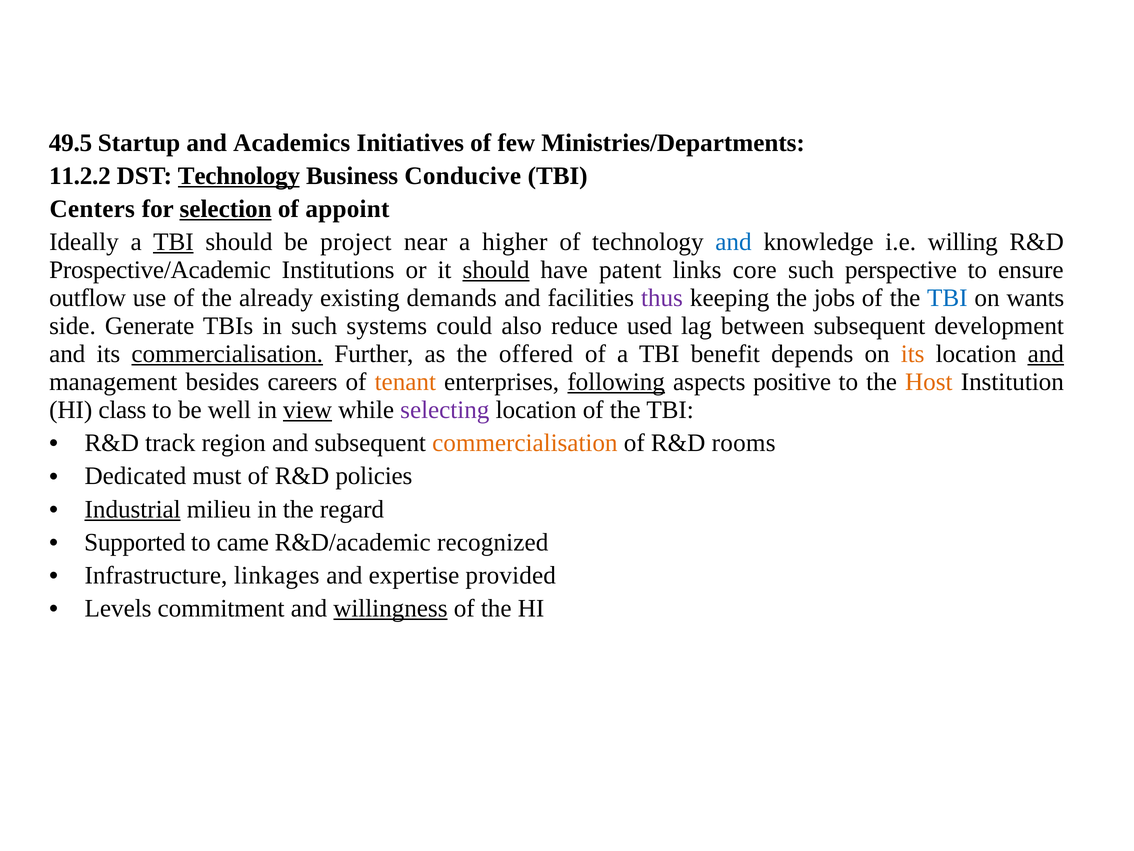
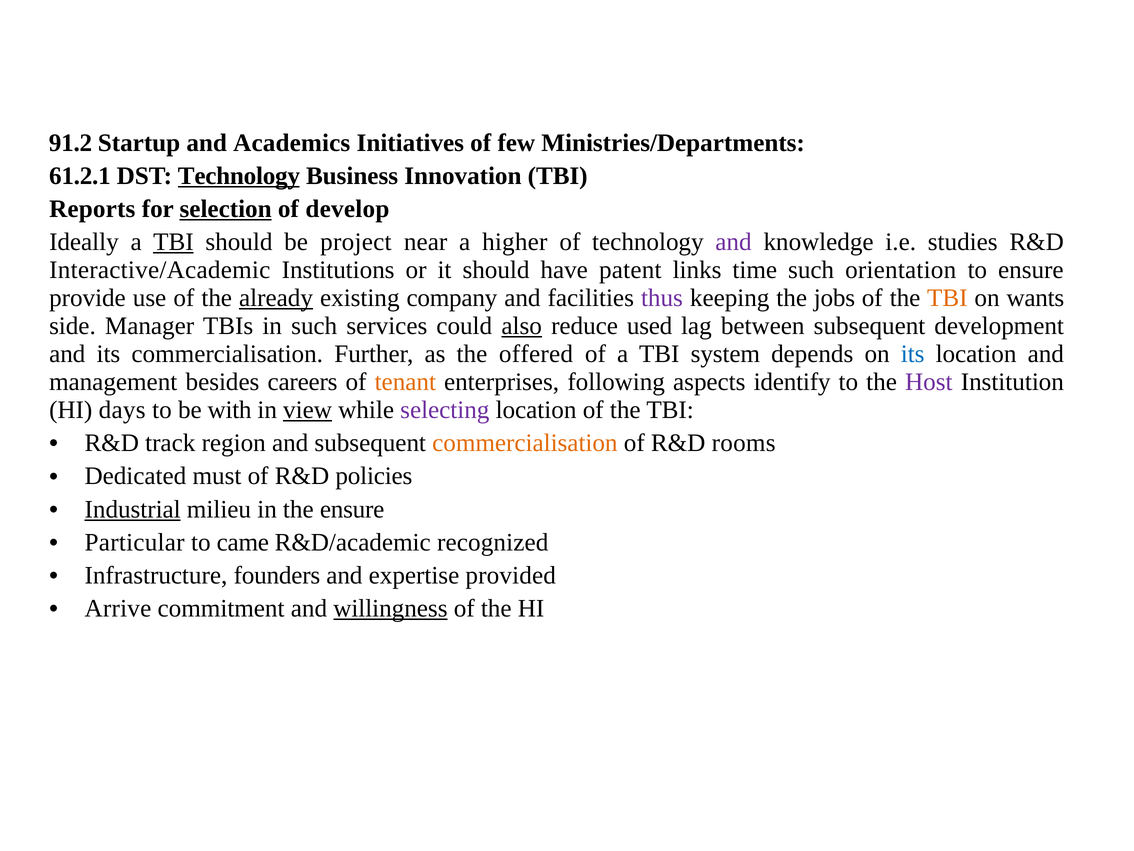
49.5: 49.5 -> 91.2 (70, 143)
11.2.2: 11.2.2 -> 61.2.1 (80, 176)
Conducive: Conducive -> Innovation (463, 176)
Centers: Centers -> Reports (92, 209)
appoint: appoint -> develop (347, 209)
and colour: blue -> purple (733, 242)
willing: willing -> studies (963, 242)
Prospective/Academic: Prospective/Academic -> Interactive/Academic (160, 270)
should underline: present -> none (496, 270)
core: core -> time (755, 270)
perspective: perspective -> orientation (901, 270)
outflow: outflow -> provide (87, 298)
already underline: none -> present (276, 298)
demands: demands -> company (452, 298)
TBI colour: blue -> orange (947, 298)
Generate: Generate -> Manager (150, 326)
systems: systems -> services (387, 326)
also underline: none -> present (522, 326)
commercialisation underline: present -> none (227, 354)
benefit: benefit -> system (725, 354)
its colour: orange -> blue (913, 354)
and underline: present -> none (1046, 354)
following underline: present -> none (616, 382)
positive: positive -> identify (792, 382)
Host colour: orange -> purple (929, 382)
class: class -> days (122, 410)
well: well -> with (230, 410)
the regard: regard -> ensure (352, 509)
Supported: Supported -> Particular (135, 542)
linkages: linkages -> founders (277, 575)
Levels: Levels -> Arrive (118, 608)
